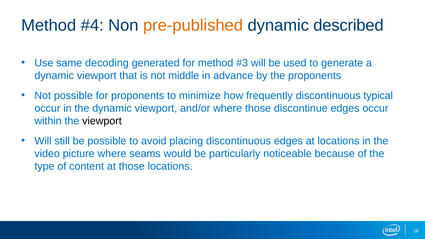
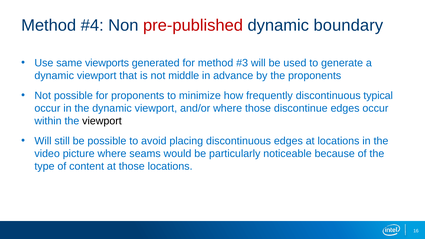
pre-published colour: orange -> red (193, 25)
described: described -> boundary (348, 25)
decoding: decoding -> viewports (107, 63)
